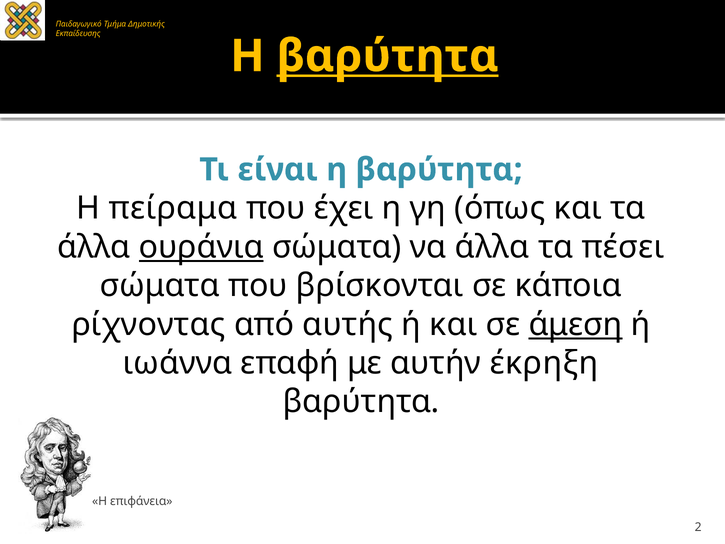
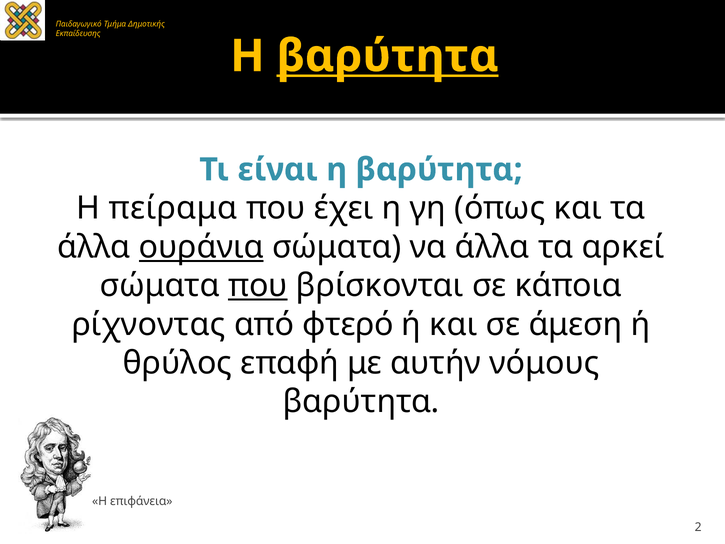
πέσει: πέσει -> αρκεί (623, 247)
που underline: none -> present (258, 286)
αυτής: αυτής -> φτερό (348, 324)
άμεση underline: present -> none (576, 324)
ιωάννα: ιωάννα -> θρύλος (177, 363)
έκρηξη: έκρηξη -> νόμους (544, 363)
